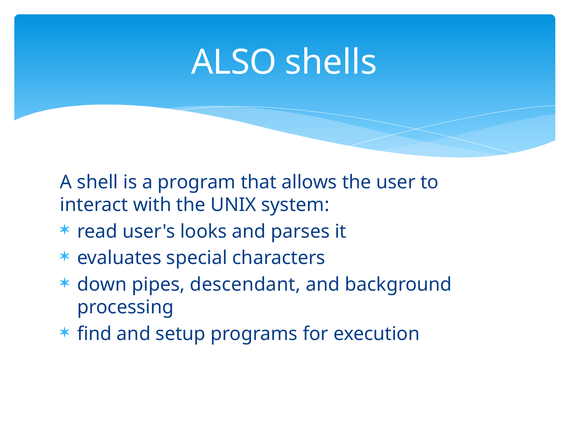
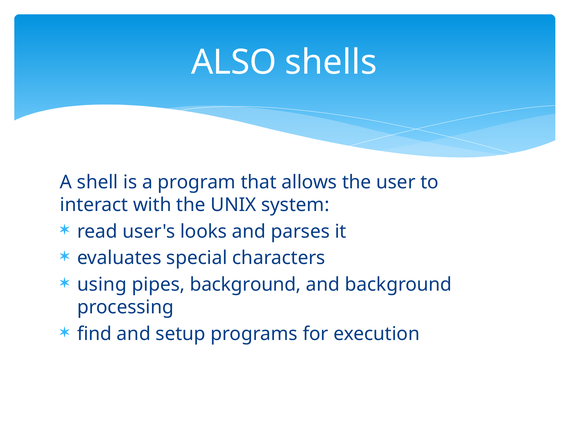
down: down -> using (102, 284)
pipes descendant: descendant -> background (245, 284)
